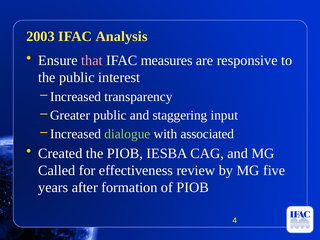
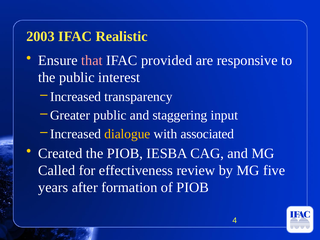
Analysis: Analysis -> Realistic (122, 36)
measures: measures -> provided (167, 60)
dialogue colour: light green -> yellow (127, 134)
